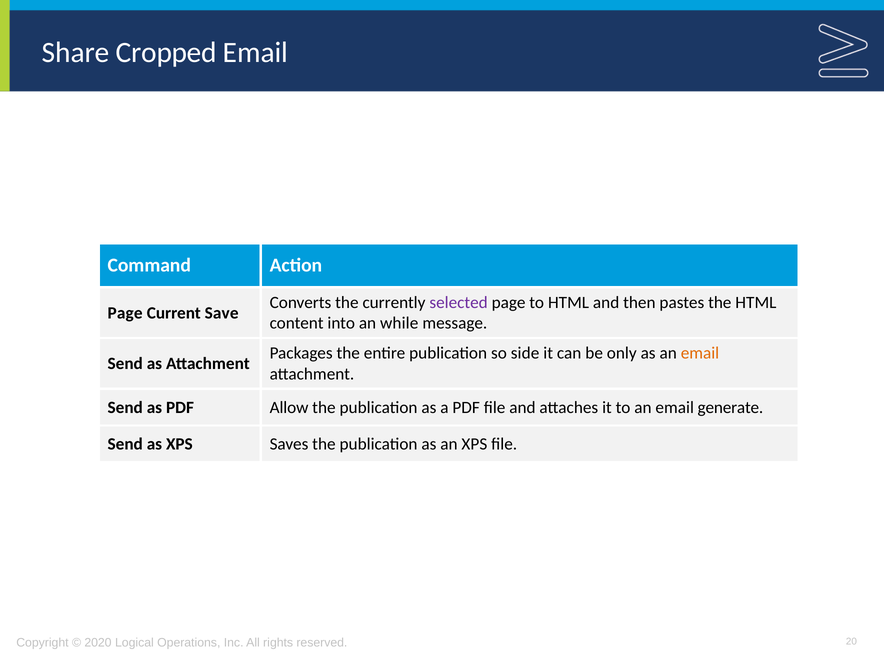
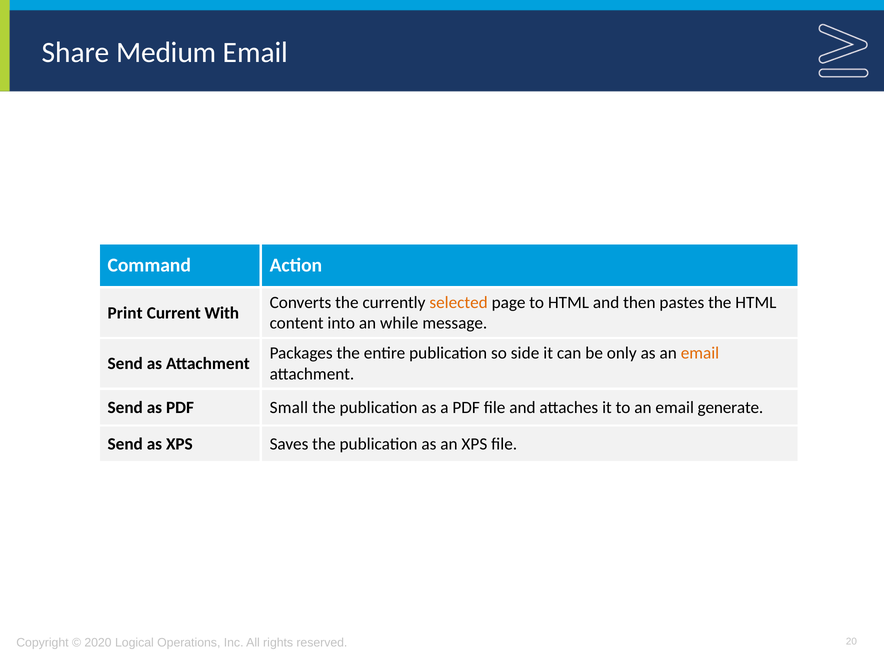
Cropped: Cropped -> Medium (166, 53)
selected colour: purple -> orange (459, 302)
Page: Page -> Print (125, 313)
Save: Save -> With (222, 313)
Allow: Allow -> Small (289, 407)
